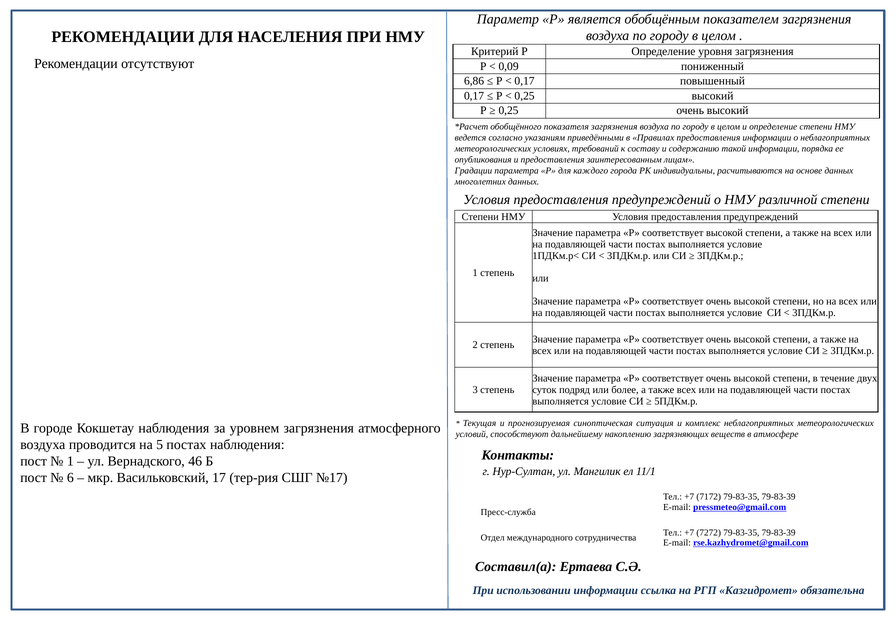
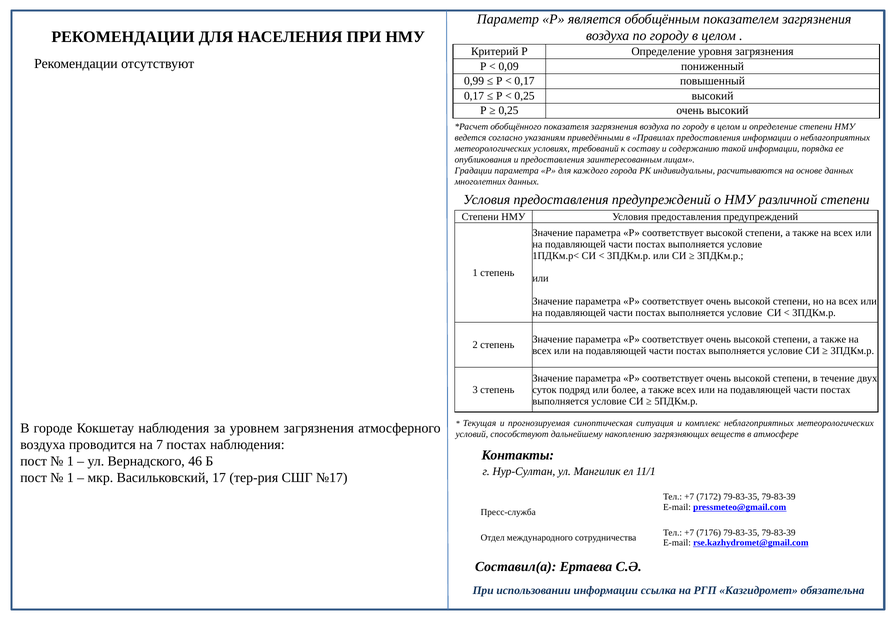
6,86: 6,86 -> 0,99 (474, 81)
5: 5 -> 7 (160, 445)
6: 6 -> 1 (70, 478)
7272: 7272 -> 7176 (709, 533)
